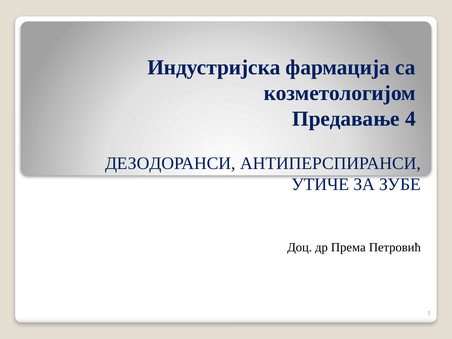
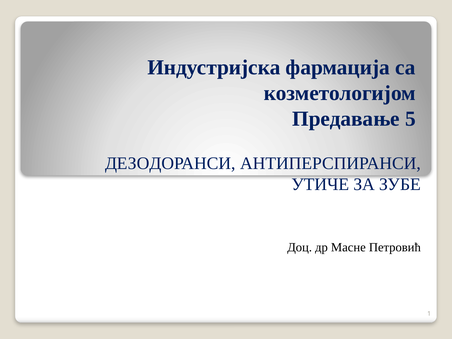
4: 4 -> 5 (411, 119)
Према: Према -> Масне (348, 248)
